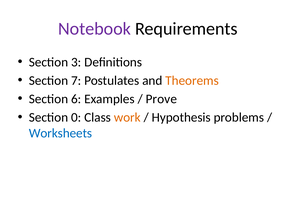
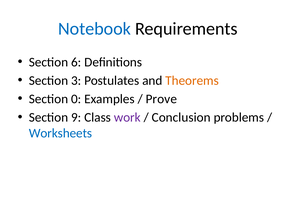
Notebook colour: purple -> blue (95, 29)
3: 3 -> 6 (76, 62)
7: 7 -> 3 (76, 81)
6: 6 -> 0 (76, 99)
0: 0 -> 9 (76, 117)
work colour: orange -> purple (127, 117)
Hypothesis: Hypothesis -> Conclusion (181, 117)
